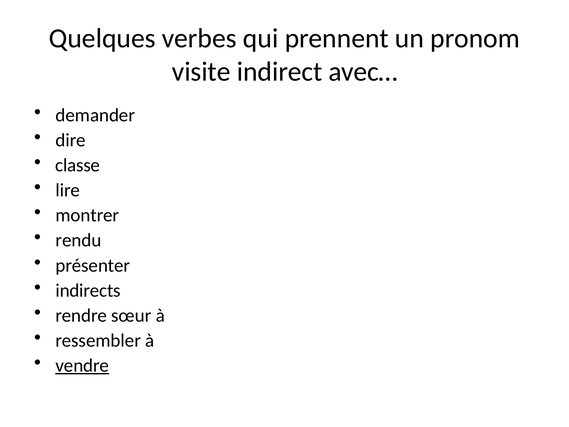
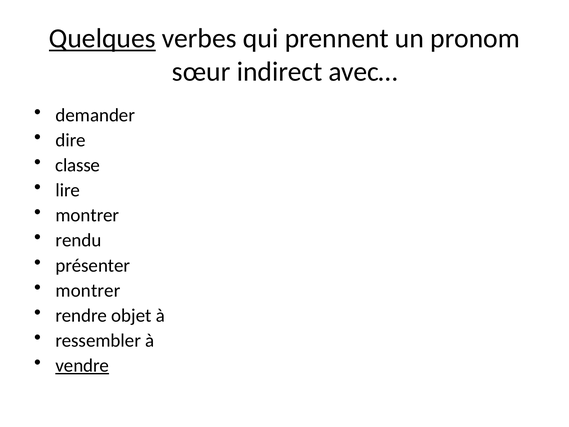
Quelques underline: none -> present (102, 38)
visite: visite -> sœur (201, 72)
indirects: indirects -> montrer (88, 290)
sœur: sœur -> objet (131, 315)
